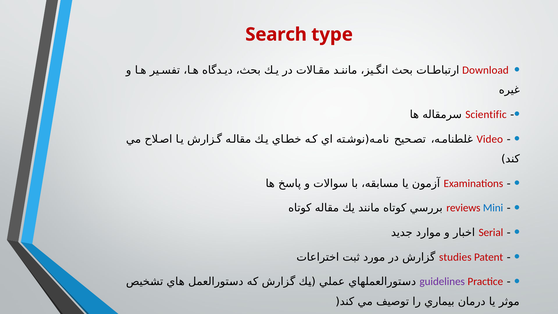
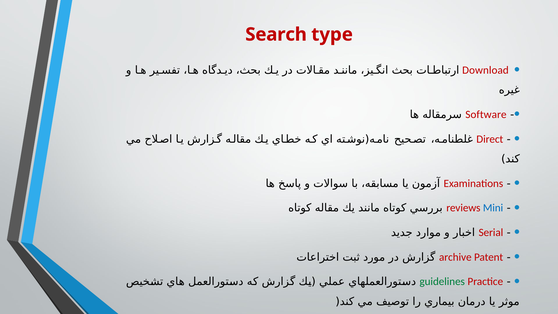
Scientific: Scientific -> Software (486, 114)
Video: Video -> Direct (490, 139)
studies: studies -> archive (455, 257)
guidelines colour: purple -> green (442, 281)
